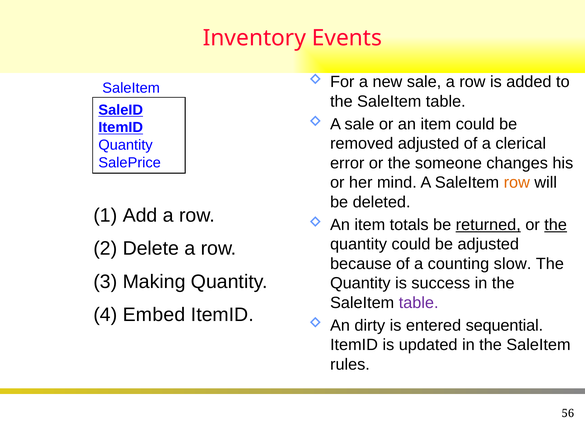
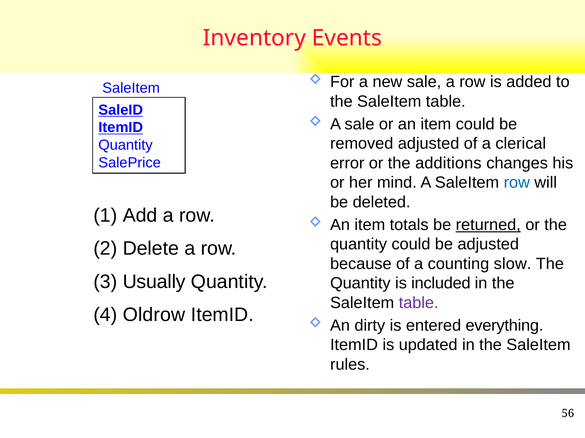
someone: someone -> additions (448, 163)
row colour: orange -> blue (517, 183)
the underline: present -> none (556, 225)
Making: Making -> Usually (154, 282)
success: success -> included (441, 284)
Embed: Embed -> Oldrow (154, 315)
sequential: sequential -> everything (504, 326)
